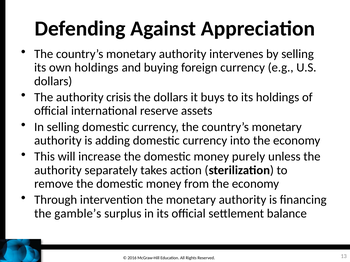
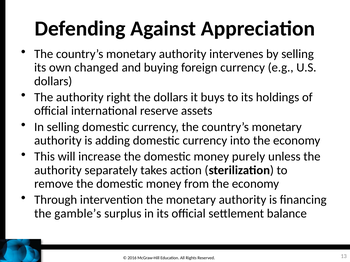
own holdings: holdings -> changed (96, 68)
crisis: crisis -> right (119, 97)
